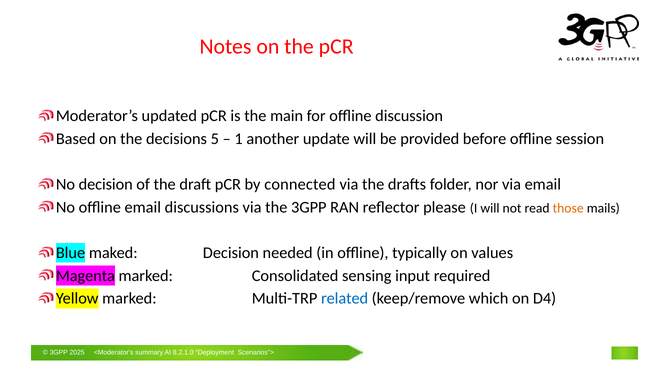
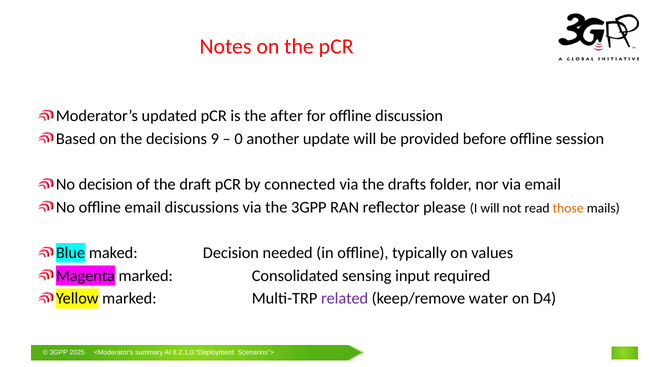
main: main -> after (287, 116)
5: 5 -> 9 (215, 139)
1: 1 -> 0 (239, 139)
related colour: blue -> purple (345, 299)
which: which -> water (489, 299)
